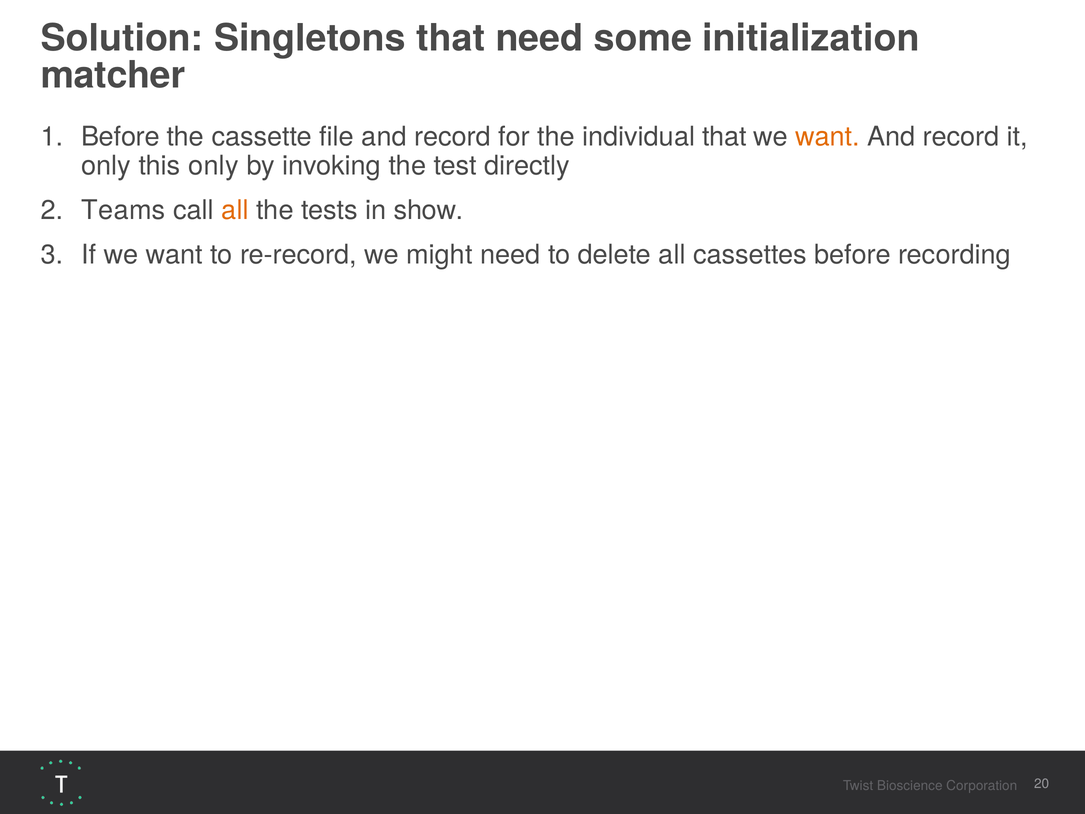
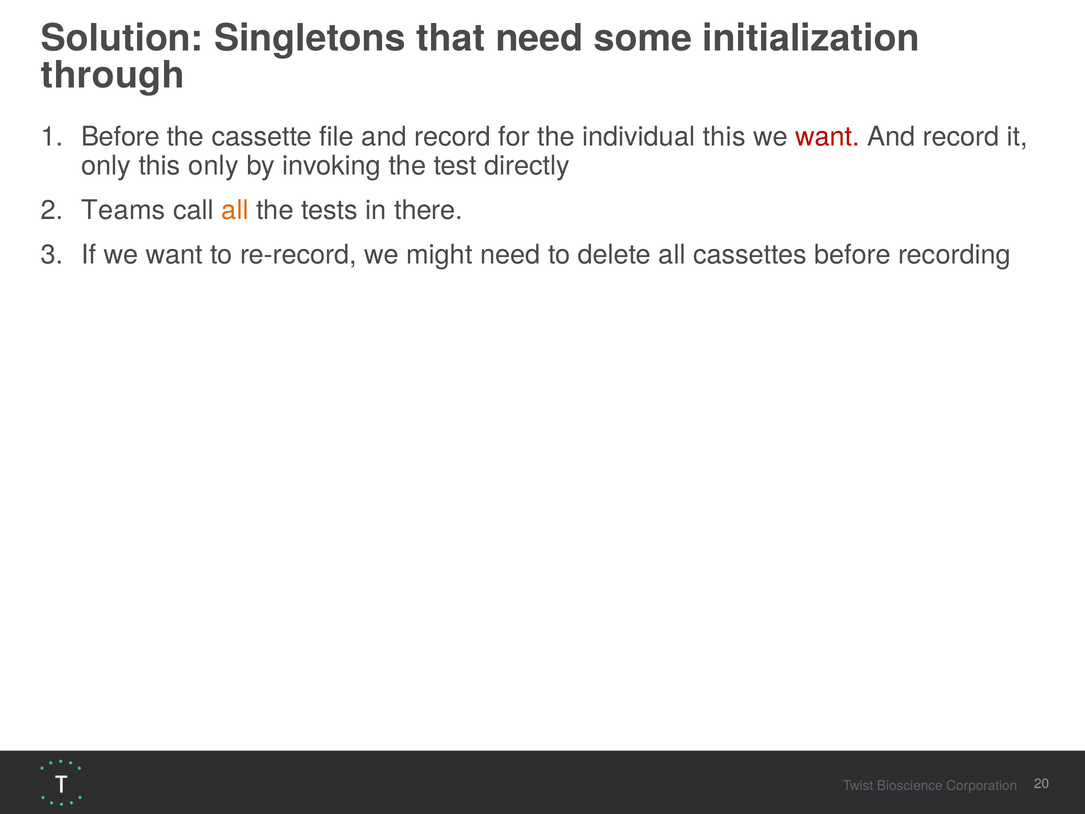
matcher: matcher -> through (113, 75)
individual that: that -> this (724, 137)
want colour: orange -> red (828, 137)
show: show -> there (429, 210)
